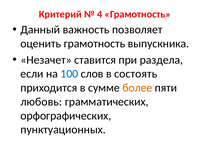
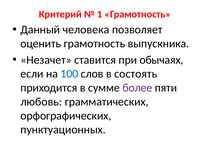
4: 4 -> 1 (100, 14)
важность: важность -> человека (86, 30)
раздела: раздела -> обычаях (161, 60)
более colour: orange -> purple (137, 88)
